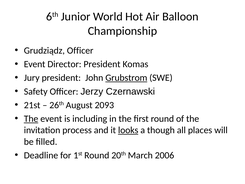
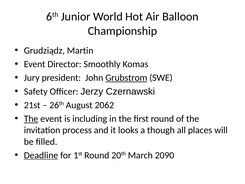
Grudziądz Officer: Officer -> Martin (80, 50)
Director President: President -> Smoothly (102, 64)
2093: 2093 -> 2062 (104, 105)
looks underline: present -> none (128, 130)
Deadline underline: none -> present (41, 155)
2006: 2006 -> 2090 (165, 155)
